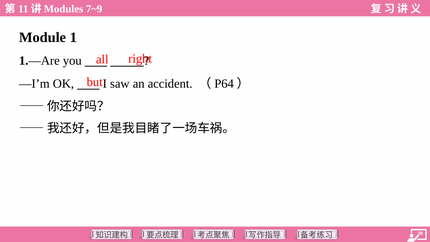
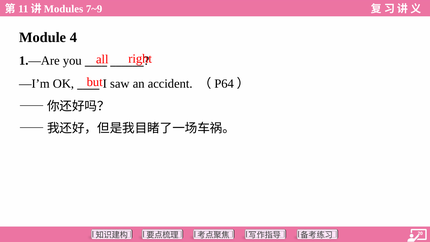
1: 1 -> 4 (73, 37)
